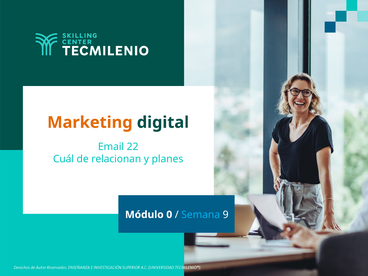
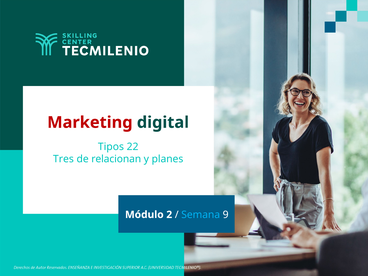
Marketing colour: orange -> red (90, 122)
Email: Email -> Tipos (111, 147)
Cuál: Cuál -> Tres (63, 159)
0: 0 -> 2 (169, 215)
